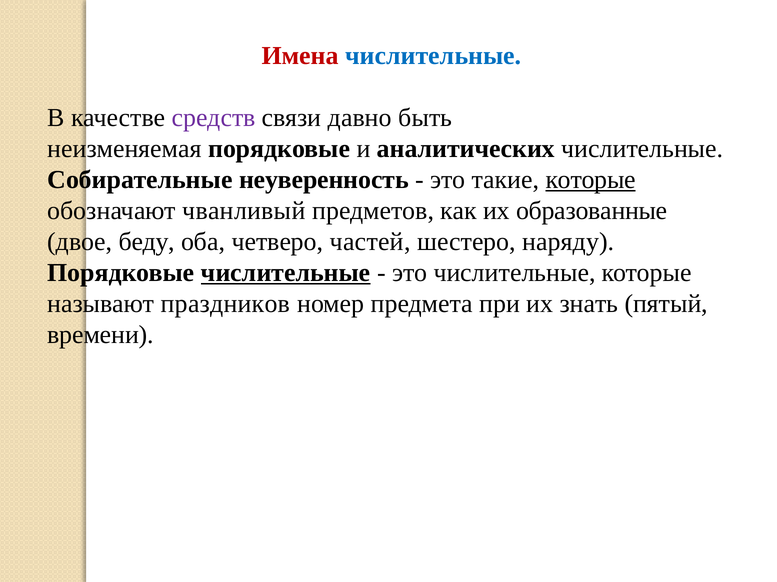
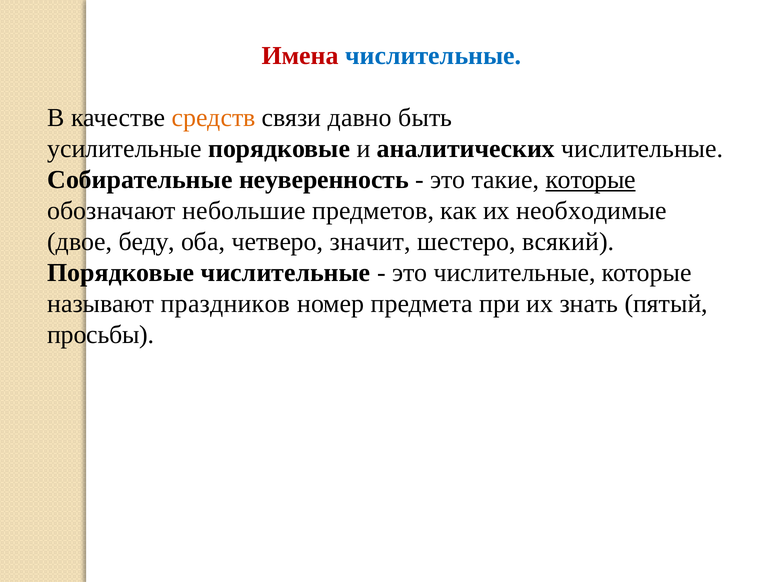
средств colour: purple -> orange (214, 118)
неизменяемая: неизменяемая -> усилительные (125, 149)
чванливый: чванливый -> небольшие (244, 211)
образованные: образованные -> необходимые (592, 211)
частей: частей -> значит (370, 242)
наряду: наряду -> всякий (568, 242)
числительные underline: present -> none (286, 273)
времени: времени -> просьбы (101, 335)
